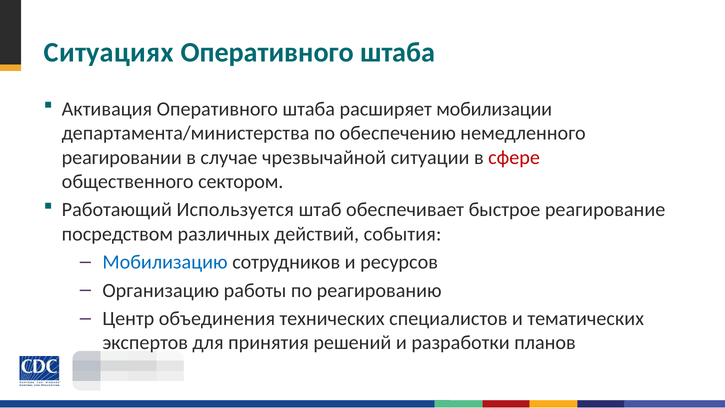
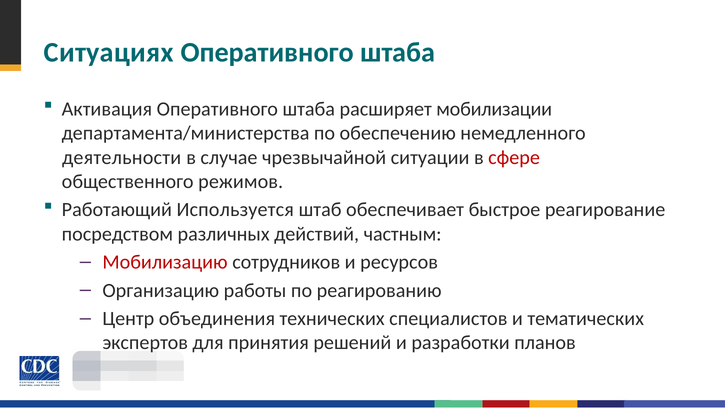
реагировании: реагировании -> деятельности (122, 157)
сектором: сектором -> режимов (241, 182)
события: события -> частным (403, 234)
Мобилизацию colour: blue -> red (165, 262)
